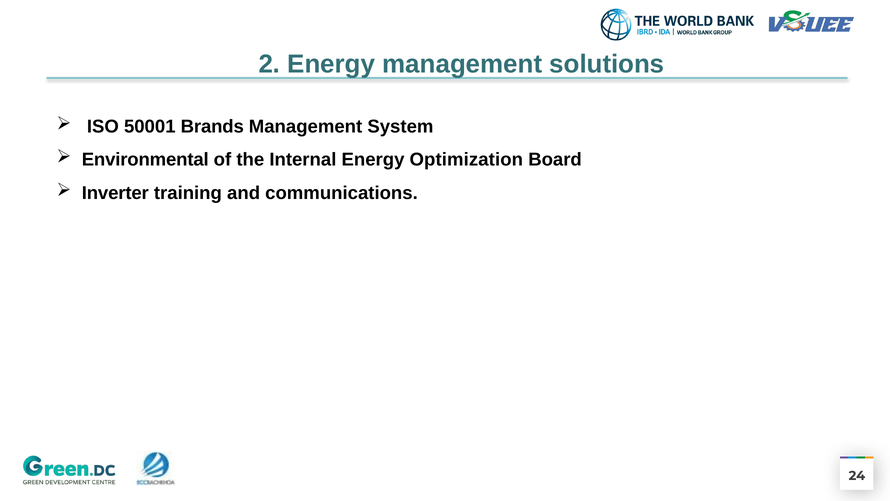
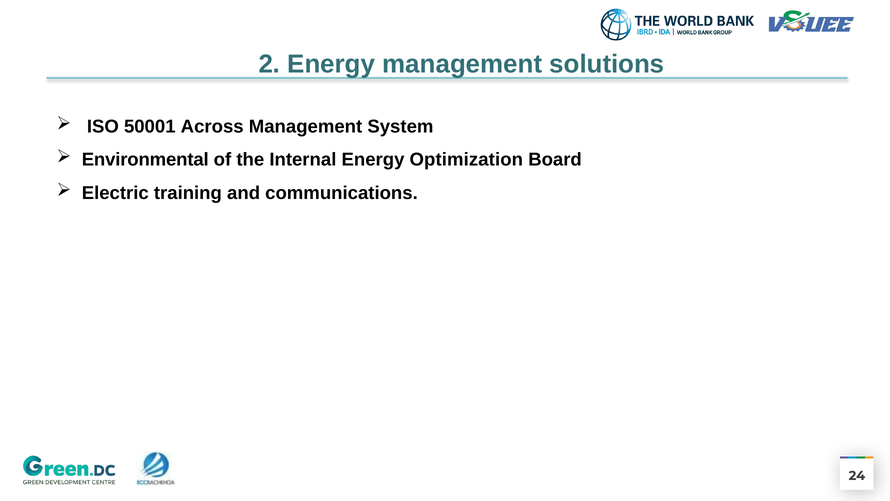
Brands: Brands -> Across (212, 126)
Inverter: Inverter -> Electric (115, 193)
